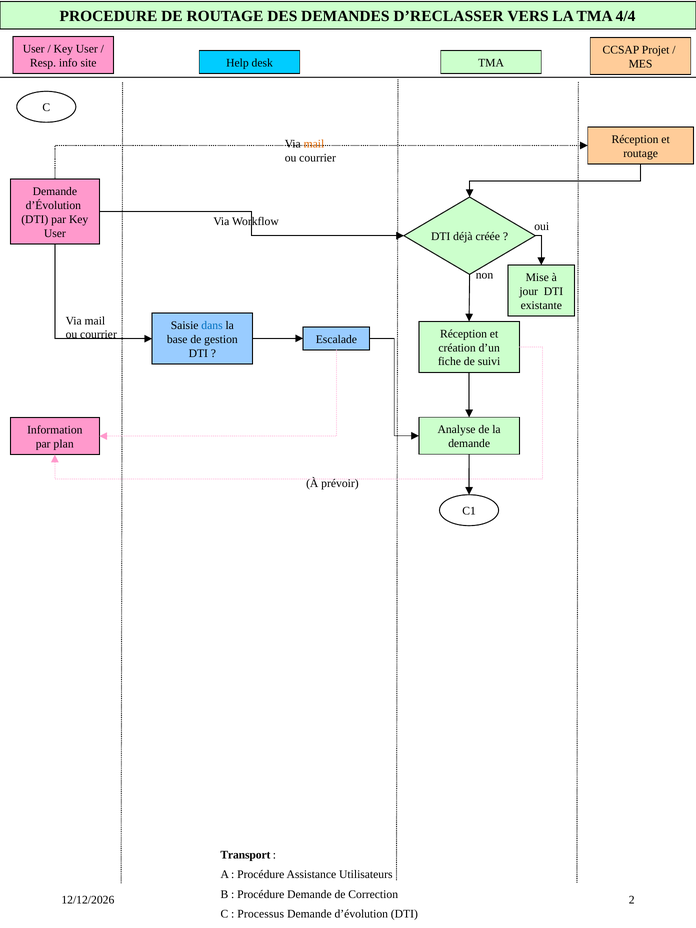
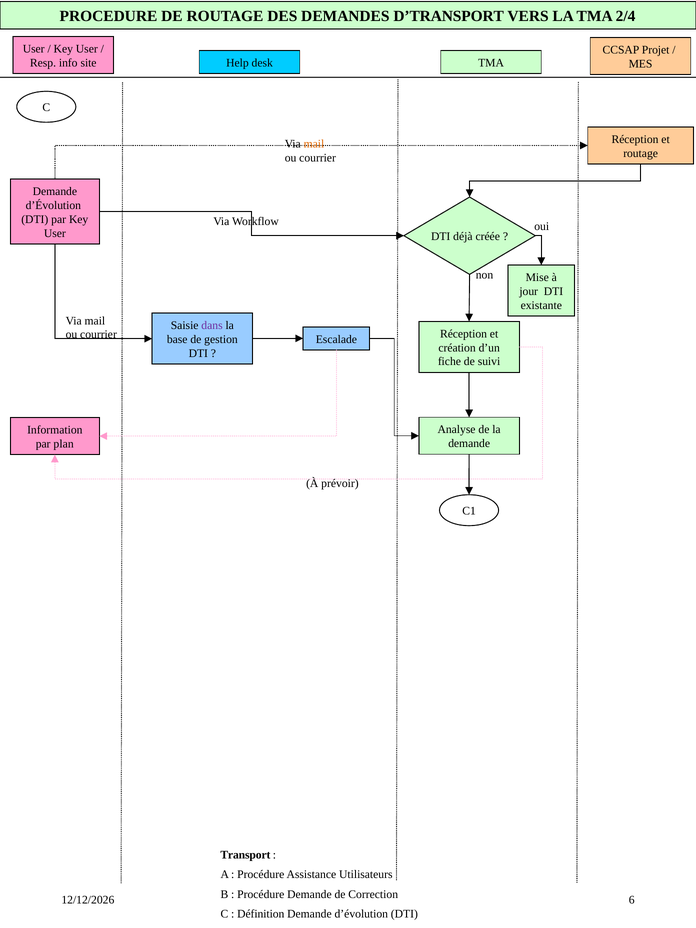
D’RECLASSER: D’RECLASSER -> D’TRANSPORT (449, 16)
4/4: 4/4 -> 2/4 (626, 16)
dans colour: blue -> purple (212, 326)
2: 2 -> 6 (632, 900)
Processus: Processus -> Définition (261, 914)
